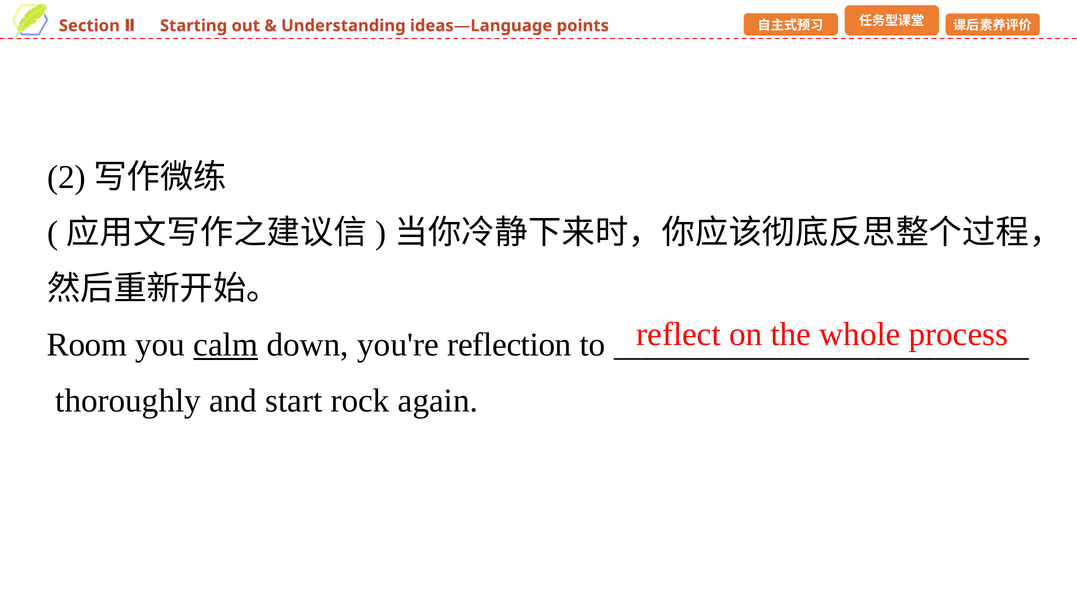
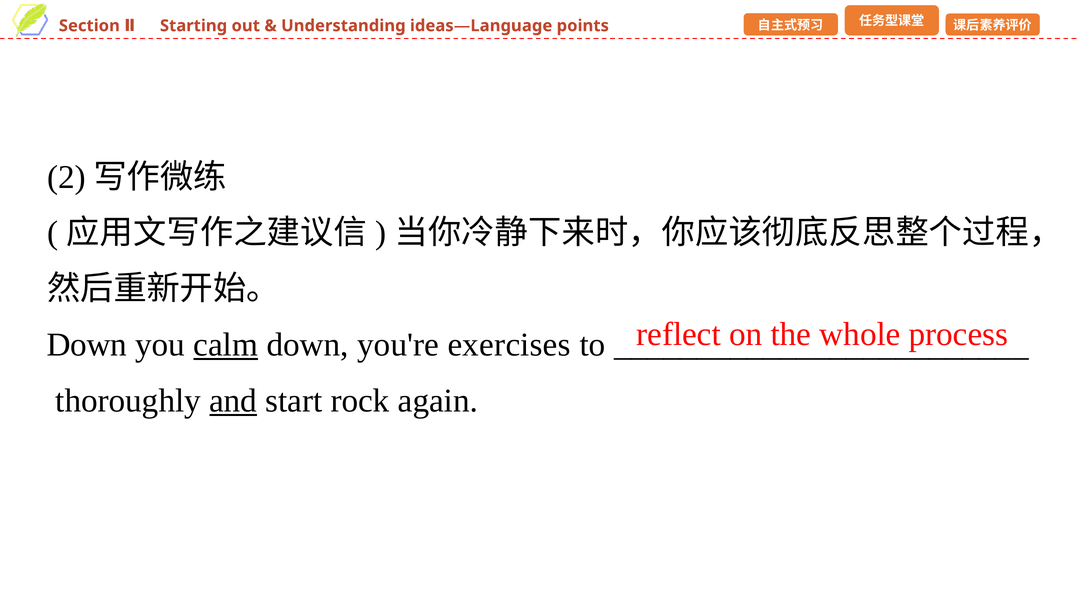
Room: Room -> Down (87, 345)
reflection: reflection -> exercises (509, 345)
and underline: none -> present (233, 400)
